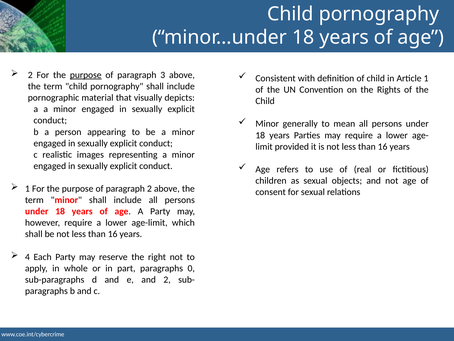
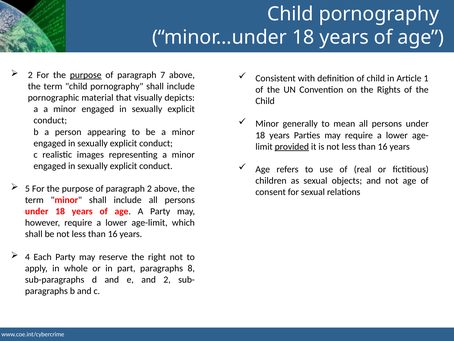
3: 3 -> 7 (163, 75)
provided underline: none -> present (292, 146)
1: 1 -> 5 (27, 188)
0: 0 -> 8 (191, 268)
